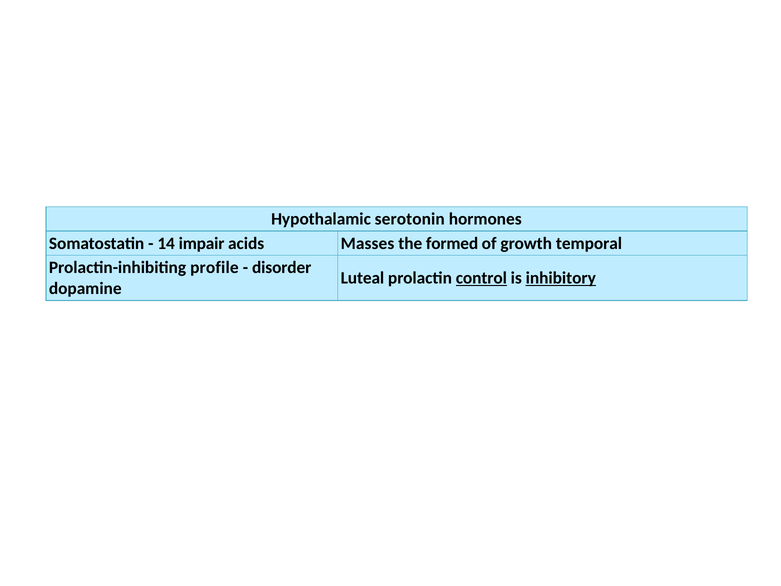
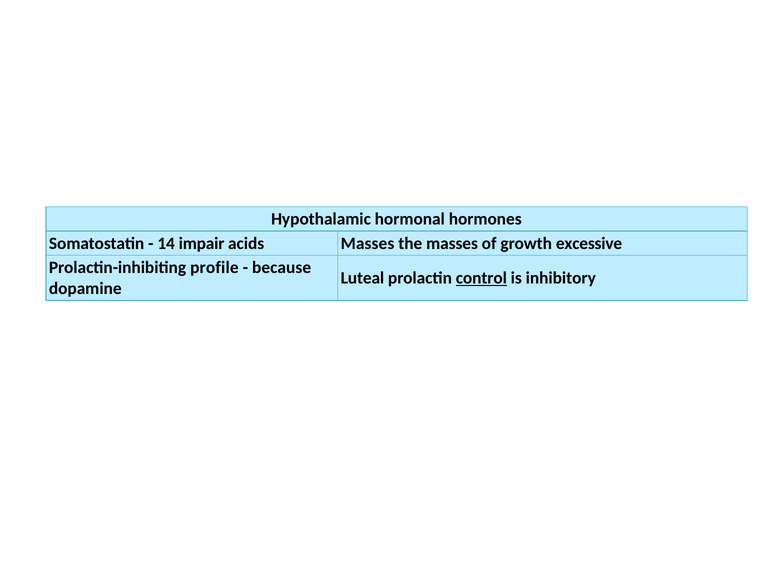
serotonin: serotonin -> hormonal (410, 219)
the formed: formed -> masses (452, 243)
temporal: temporal -> excessive (589, 243)
disorder: disorder -> because (282, 267)
inhibitory underline: present -> none (561, 278)
